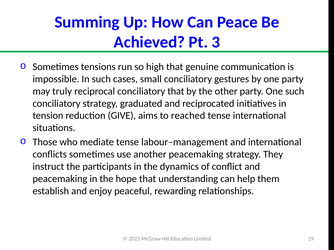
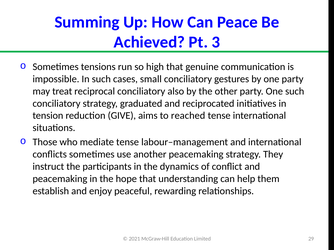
truly: truly -> treat (62, 91)
conciliatory that: that -> also (176, 91)
